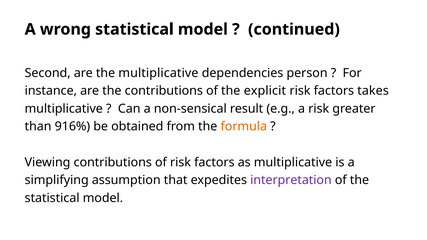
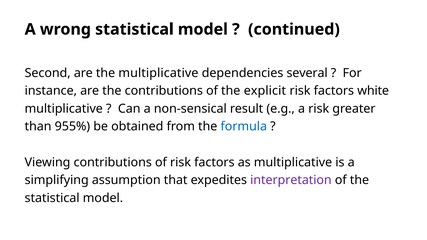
person: person -> several (307, 73)
takes: takes -> white (373, 91)
916%: 916% -> 955% (72, 127)
formula colour: orange -> blue (244, 127)
